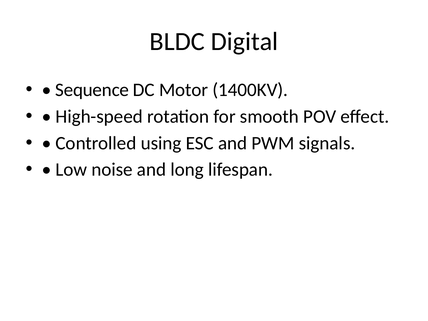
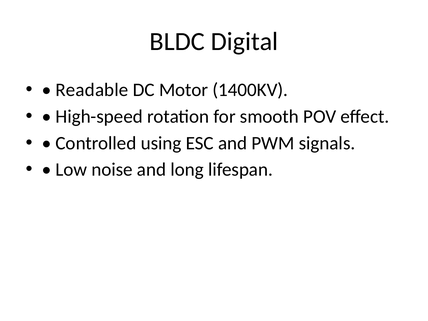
Sequence: Sequence -> Readable (92, 90)
